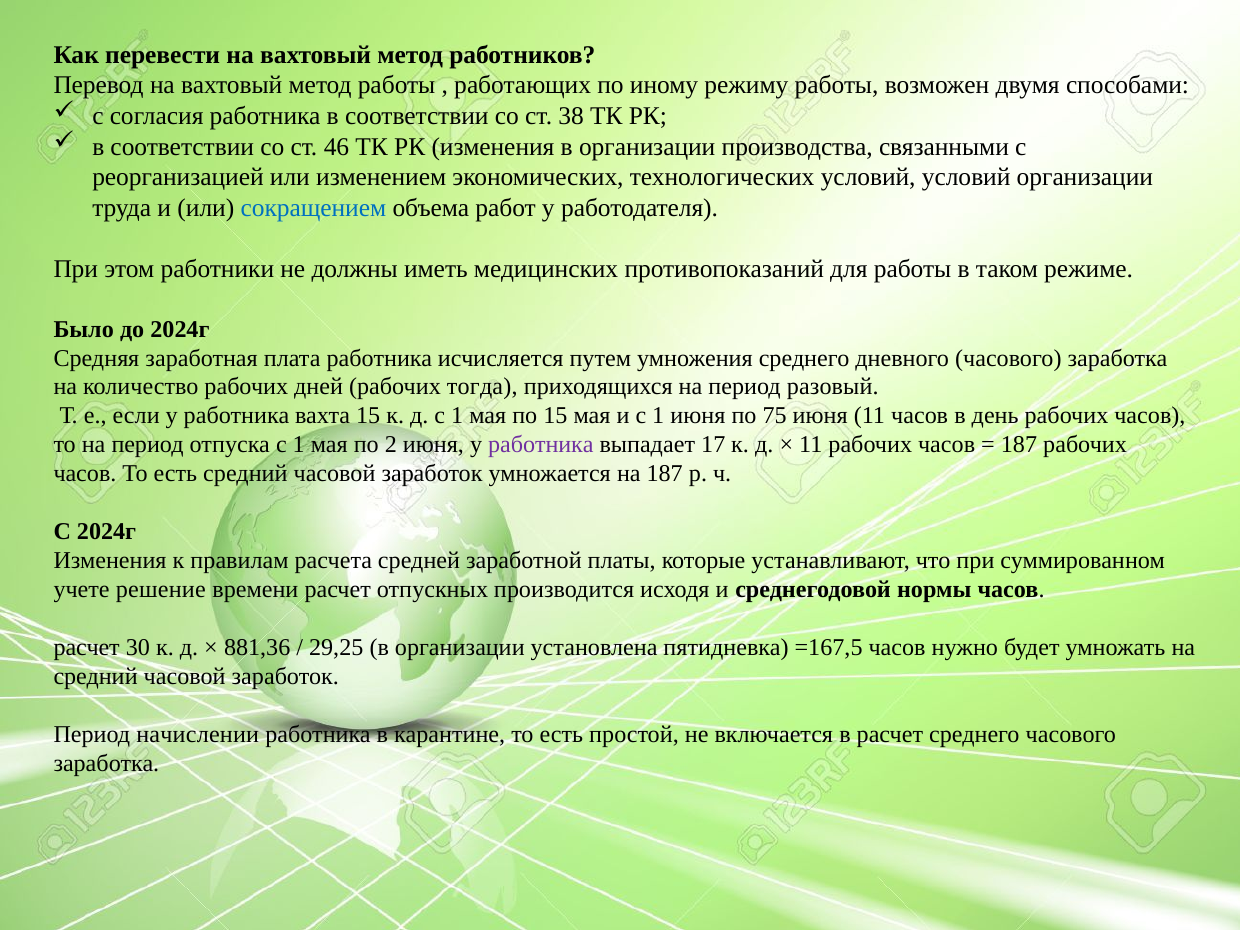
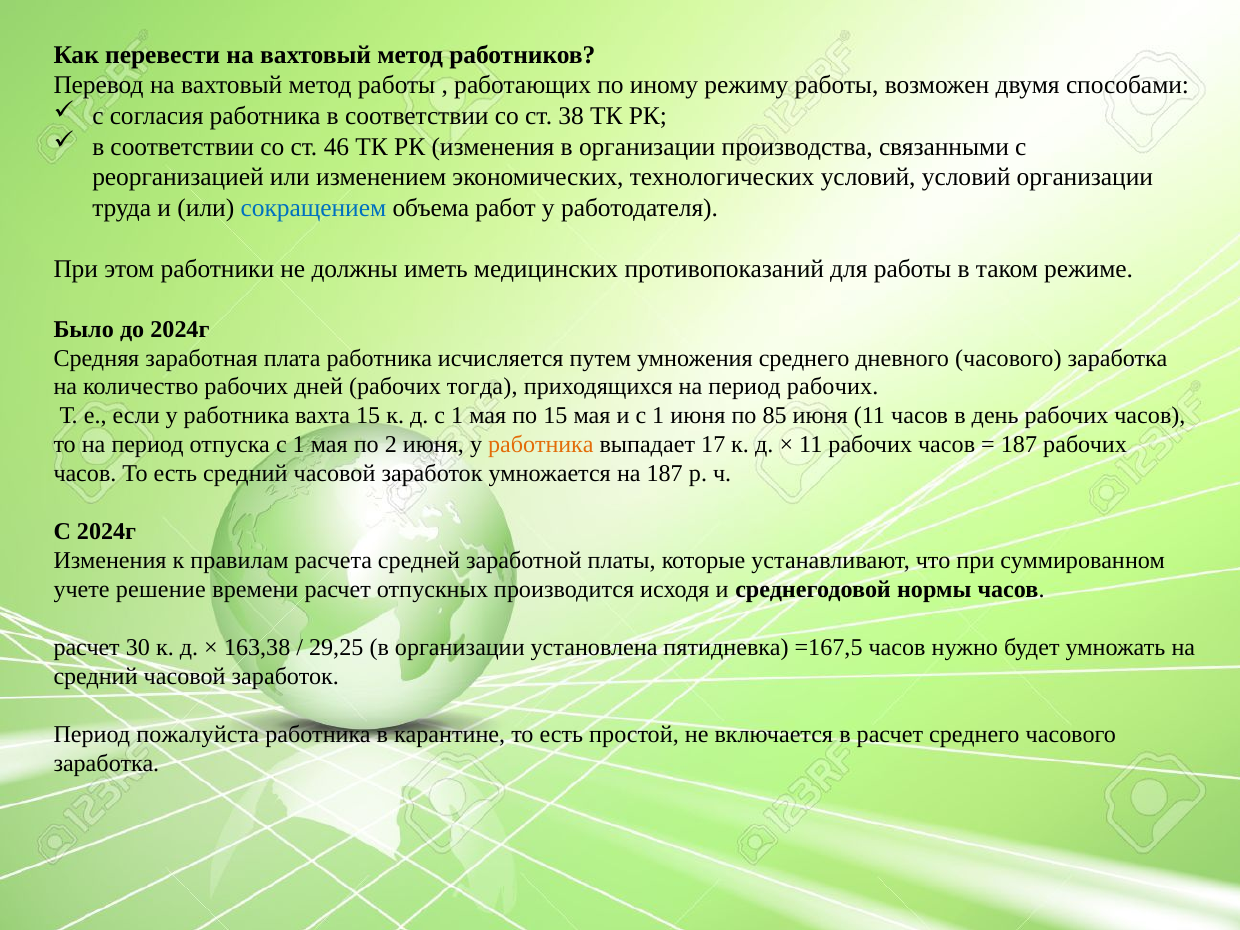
период разовый: разовый -> рабочих (833, 387)
75: 75 -> 85 (775, 416)
работника colour: purple -> orange (541, 445)
881,36: 881,36 -> 163,38 (257, 648)
начислении: начислении -> пожалуйста (198, 734)
